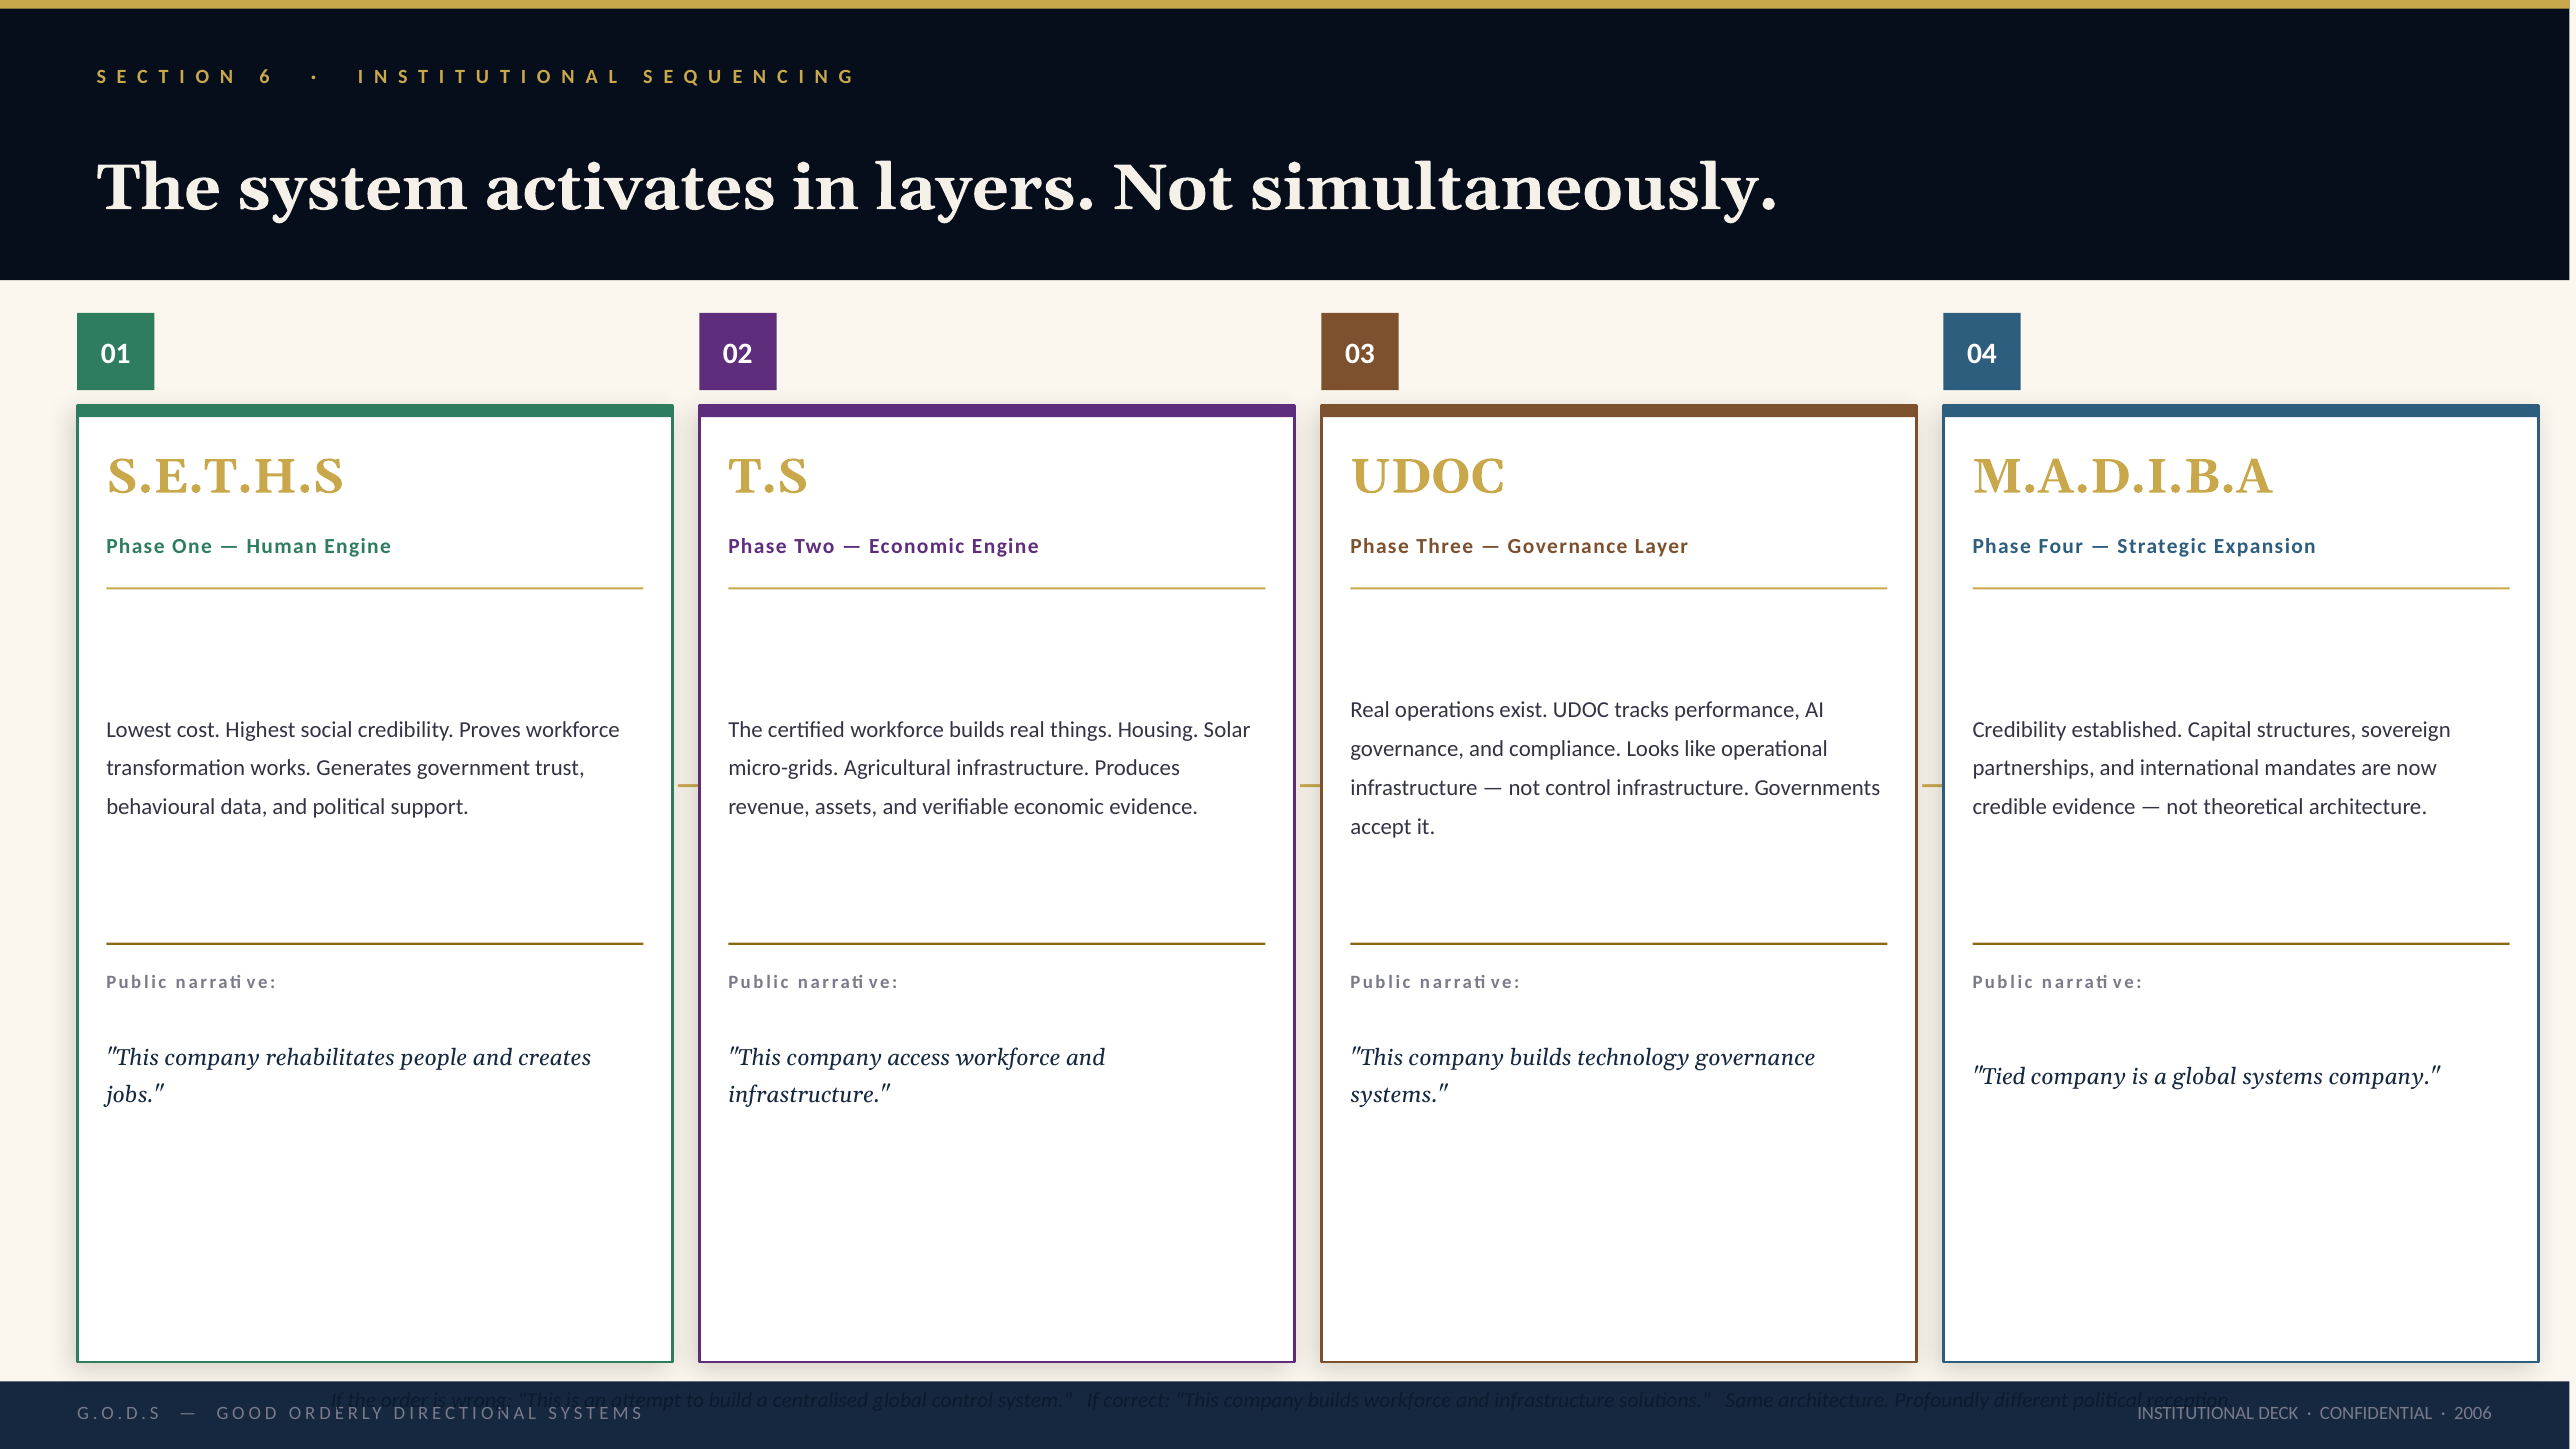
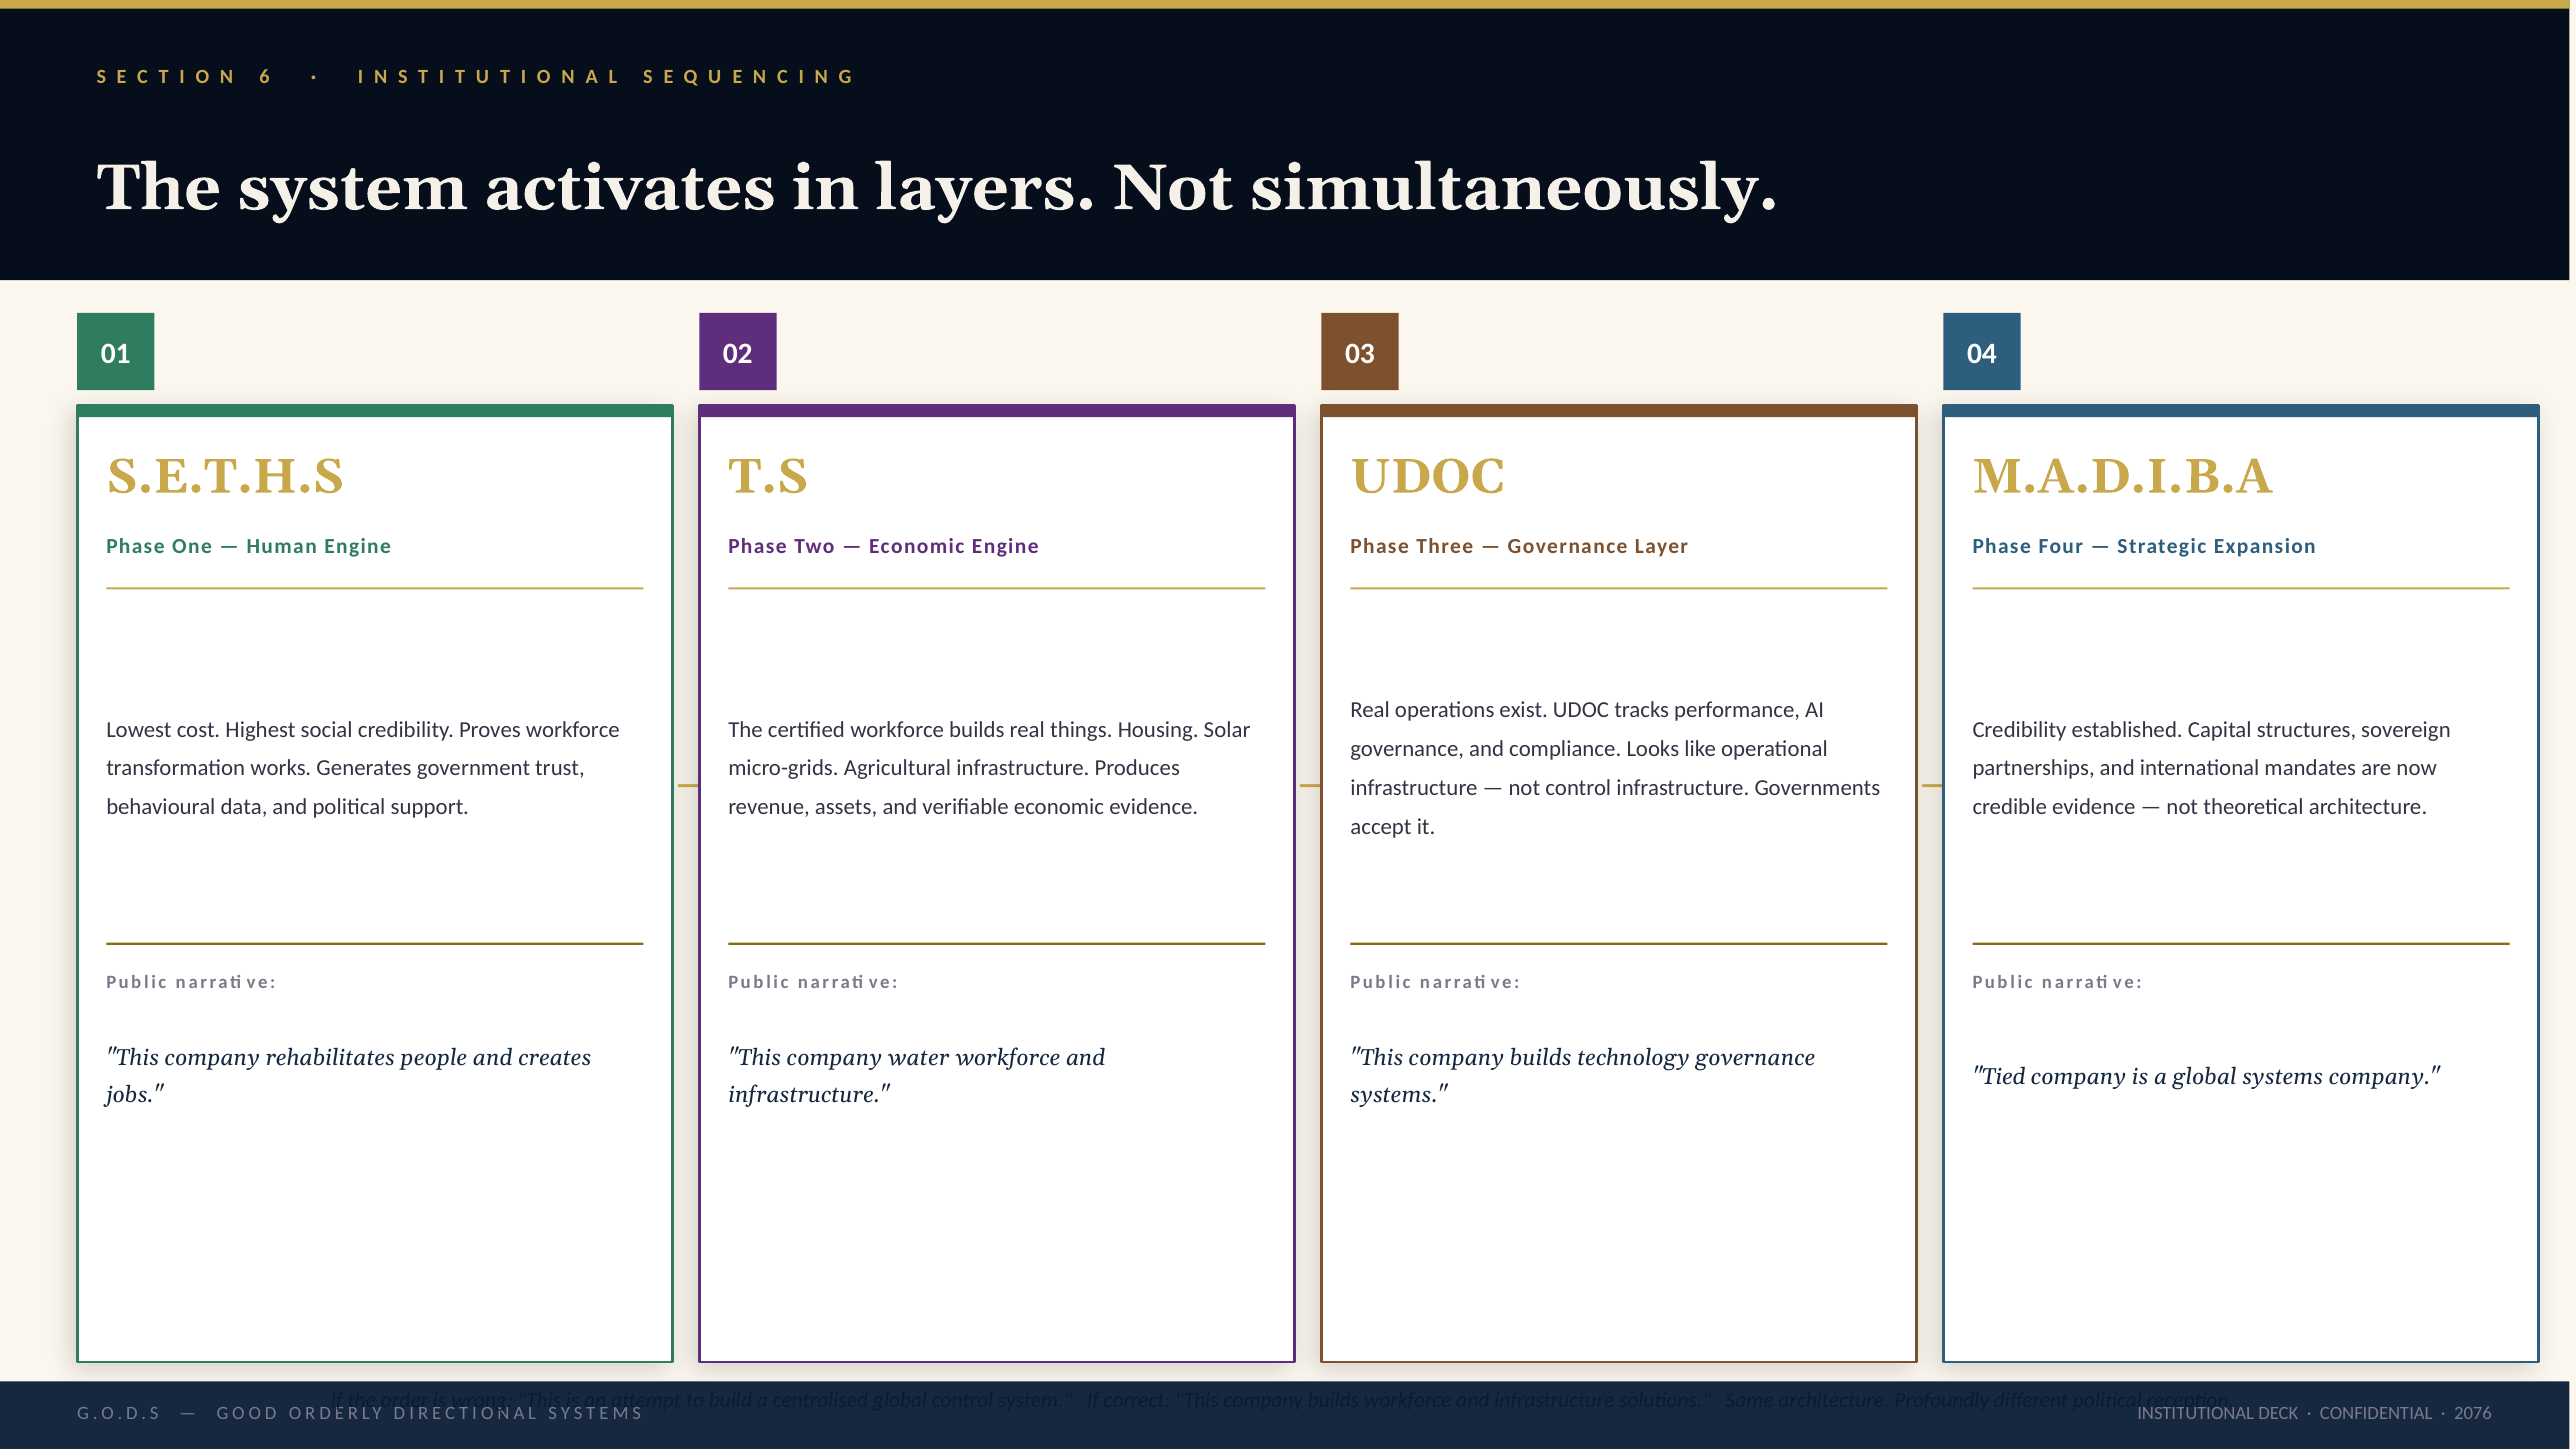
access: access -> water (919, 1058)
2006: 2006 -> 2076 (2473, 1414)
